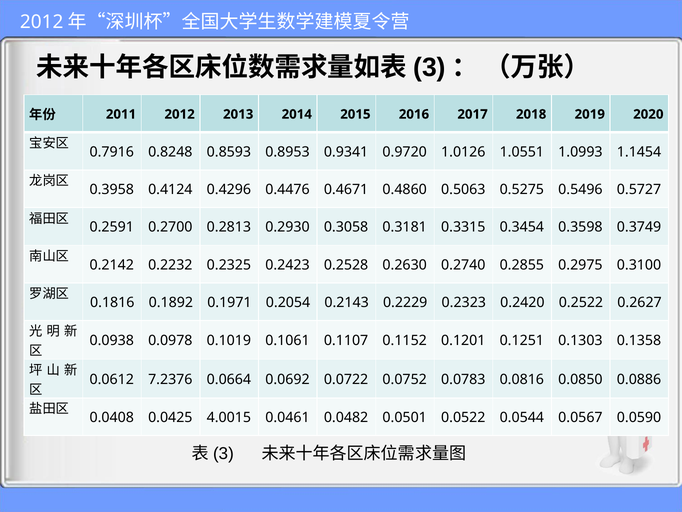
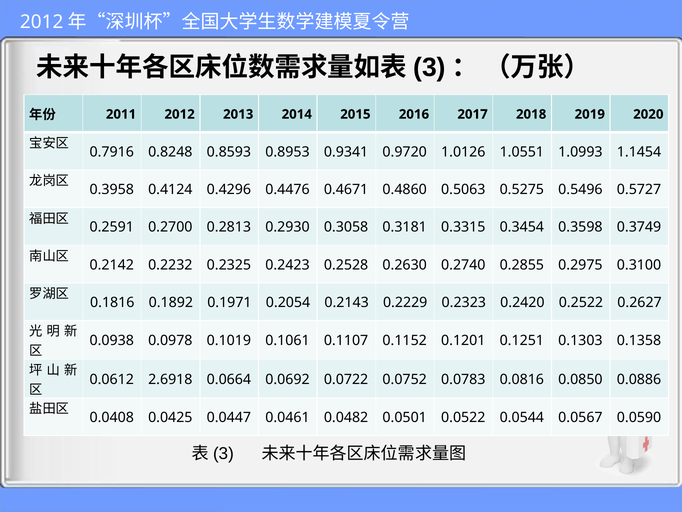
7.2376: 7.2376 -> 2.6918 (170, 379)
4.0015: 4.0015 -> 0.0447 (229, 417)
